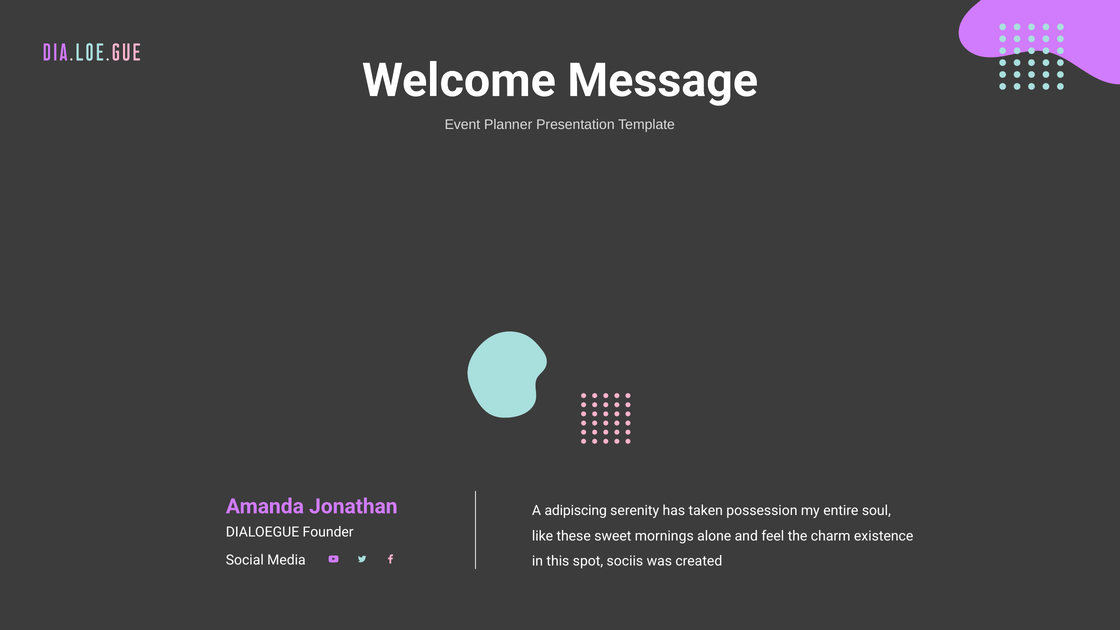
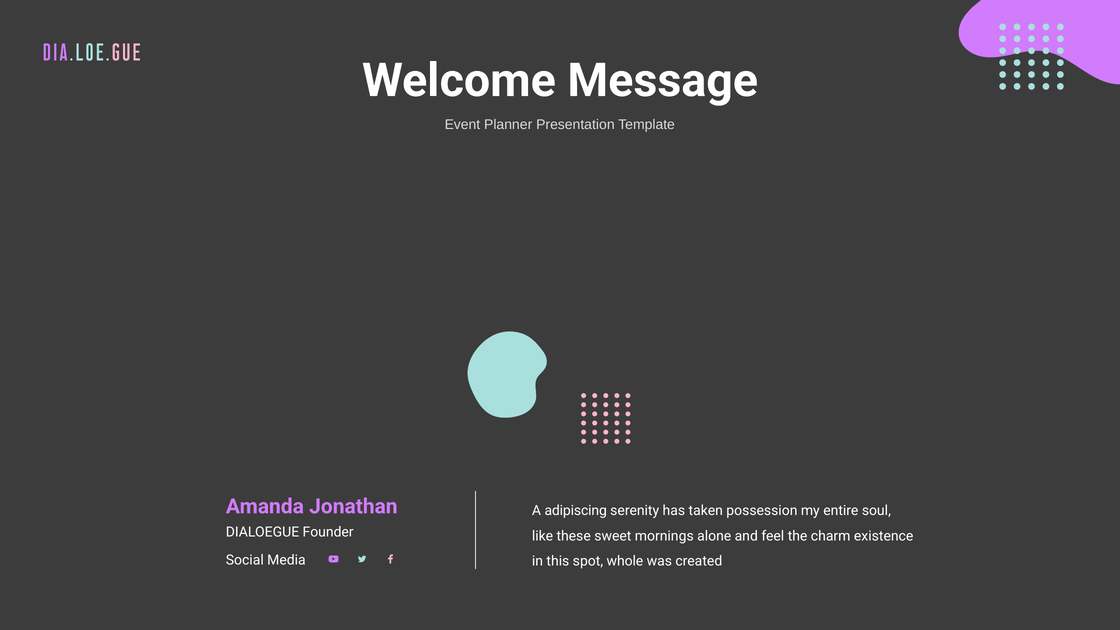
sociis: sociis -> whole (625, 561)
